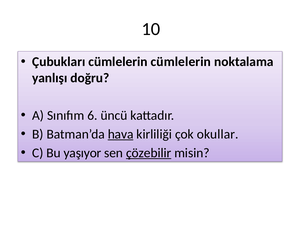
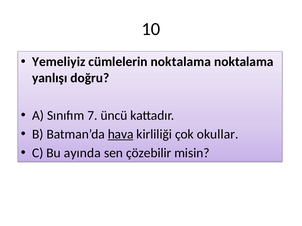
Çubukları: Çubukları -> Yemeliyiz (59, 62)
cümlelerin cümlelerin: cümlelerin -> noktalama (181, 62)
6: 6 -> 7 (92, 116)
yaşıyor: yaşıyor -> ayında (82, 153)
çözebilir underline: present -> none (149, 153)
